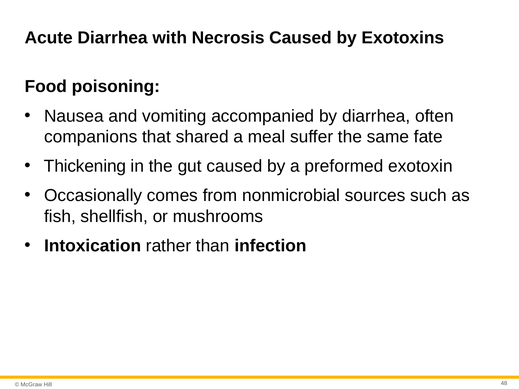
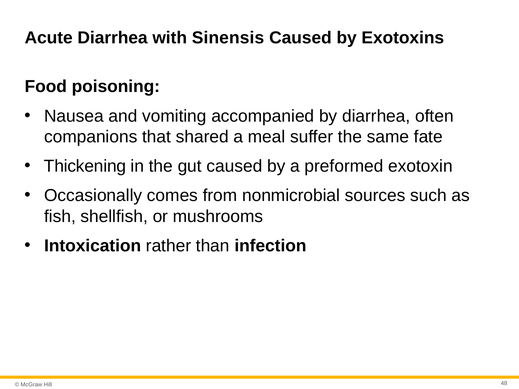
Necrosis: Necrosis -> Sinensis (228, 38)
